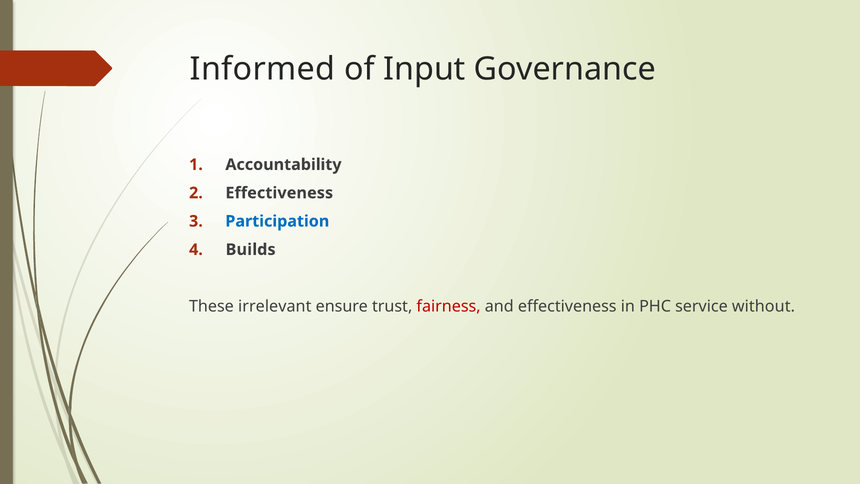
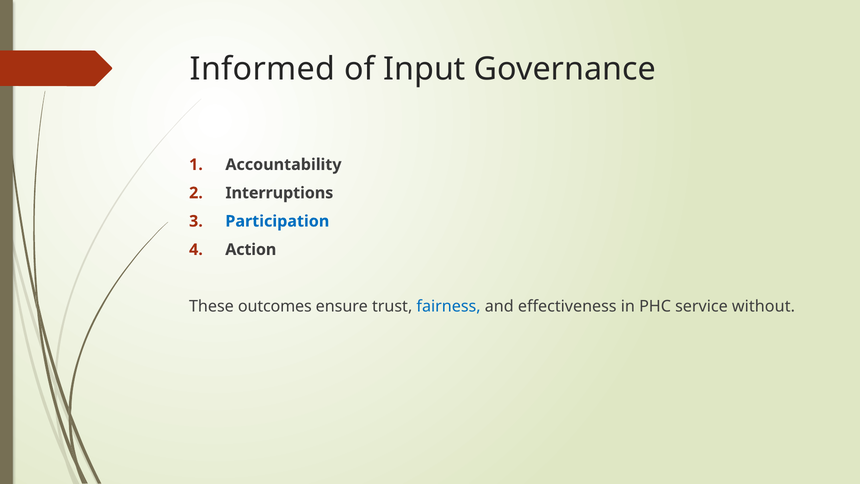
Effectiveness: Effectiveness -> Interruptions (279, 193)
Builds: Builds -> Action (251, 249)
irrelevant: irrelevant -> outcomes (275, 306)
fairness colour: red -> blue (449, 306)
